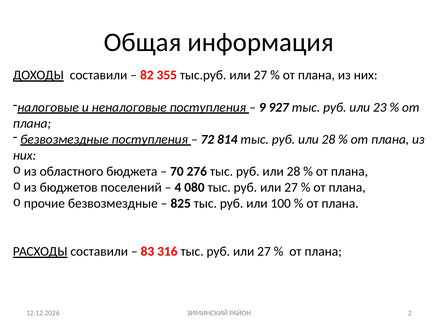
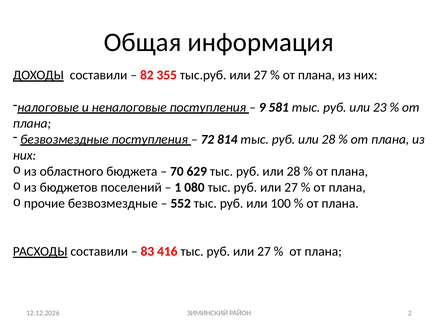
927: 927 -> 581 (279, 107)
276: 276 -> 629 (197, 172)
4: 4 -> 1 (178, 188)
825: 825 -> 552 (181, 204)
316: 316 -> 416 (167, 252)
